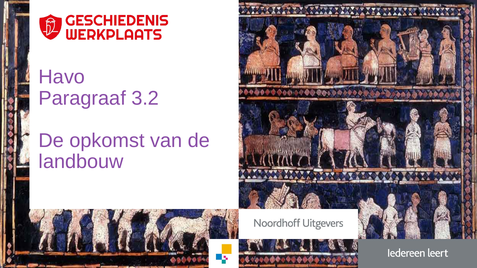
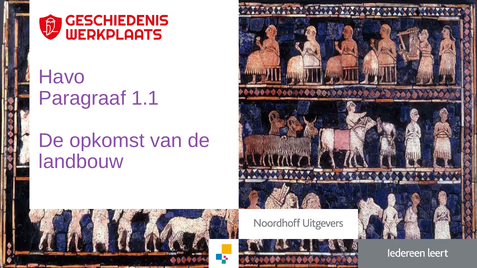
3.2: 3.2 -> 1.1 (145, 98)
